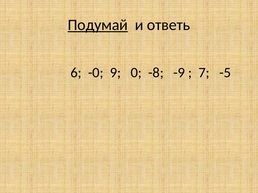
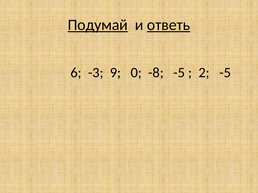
ответь underline: none -> present (169, 25)
-0: -0 -> -3 (96, 73)
-8 -9: -9 -> -5 (179, 73)
7: 7 -> 2 (204, 73)
